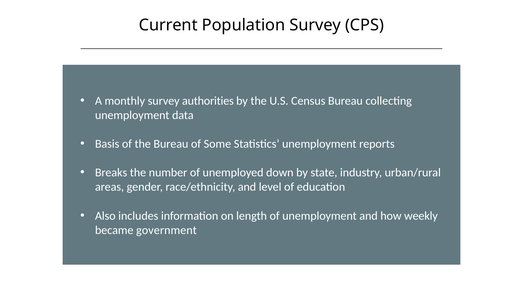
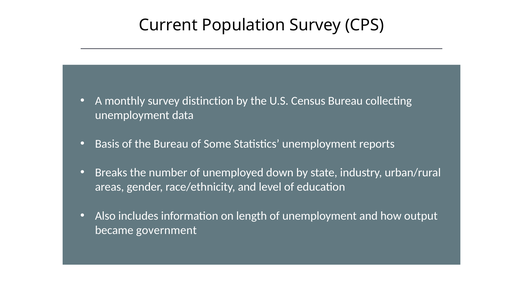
authorities: authorities -> distinction (208, 101)
weekly: weekly -> output (421, 216)
